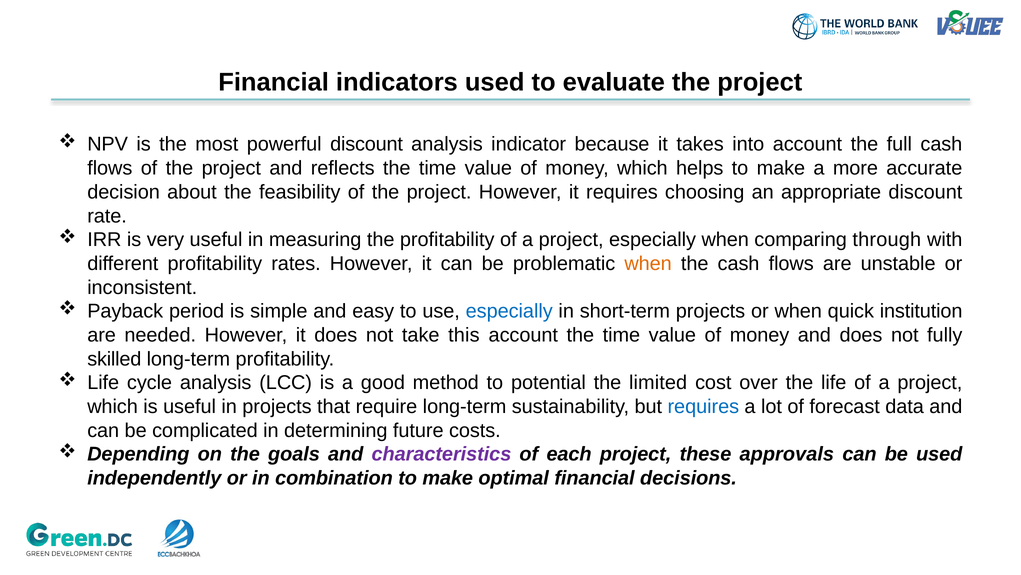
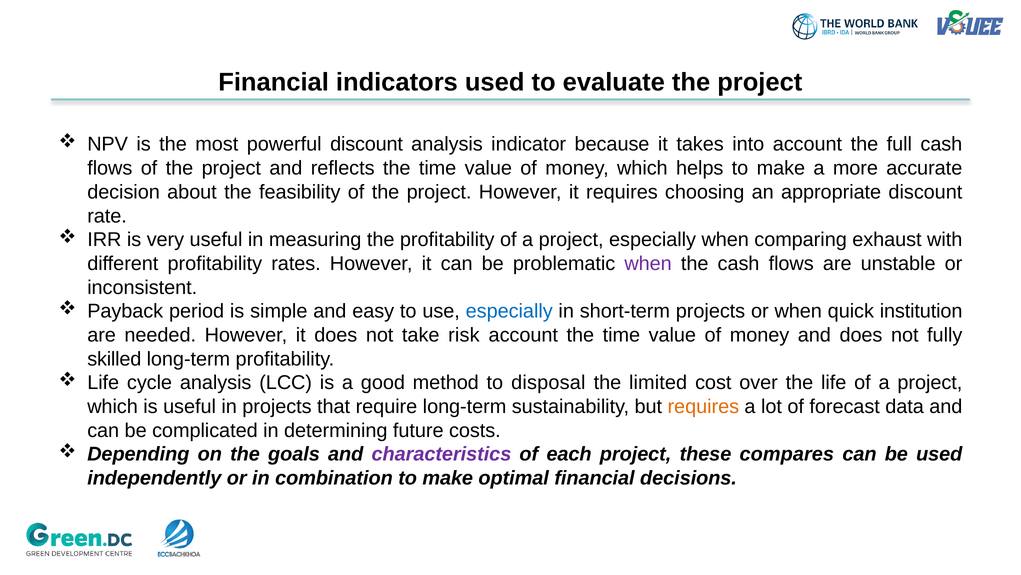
through: through -> exhaust (887, 239)
when colour: orange -> purple (648, 263)
this: this -> risk (464, 335)
potential: potential -> disposal (548, 382)
requires colour: blue -> orange (703, 406)
approvals: approvals -> compares (787, 454)
